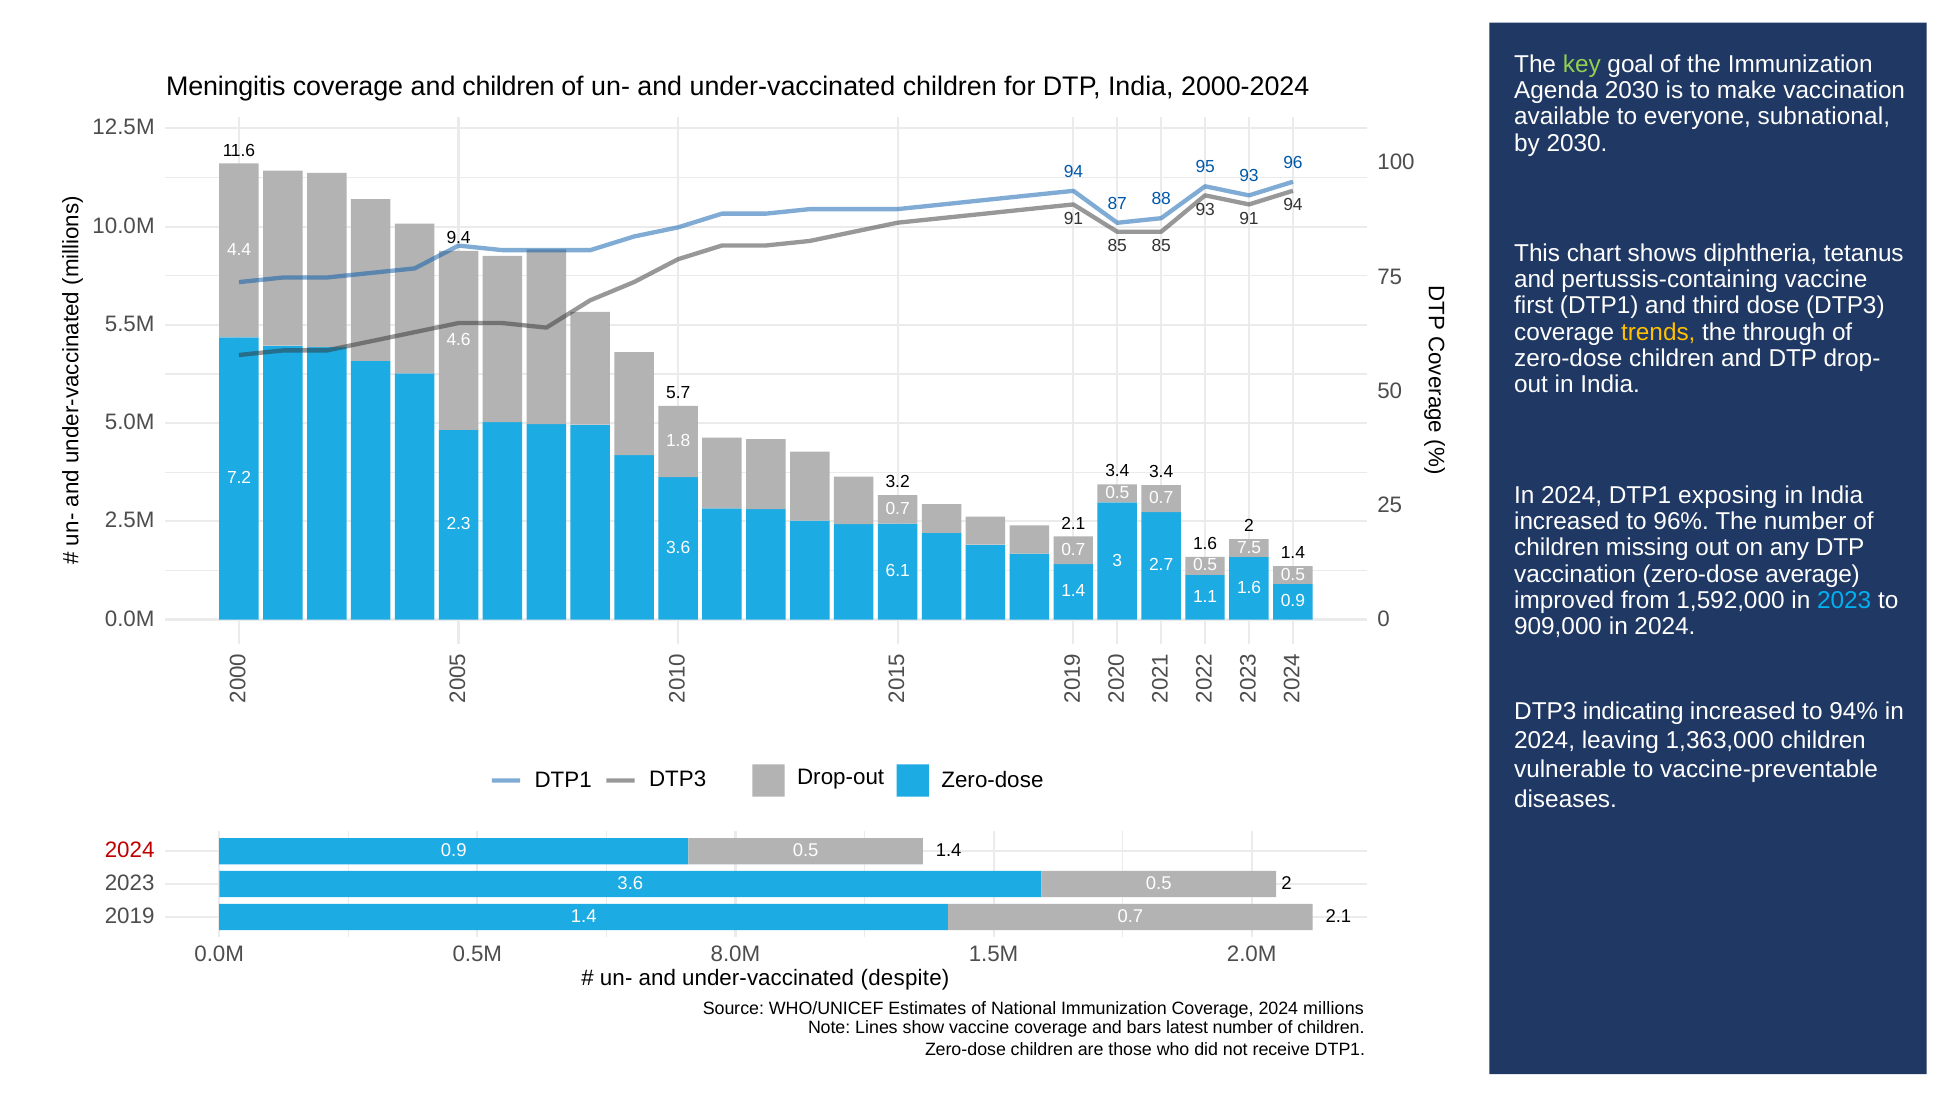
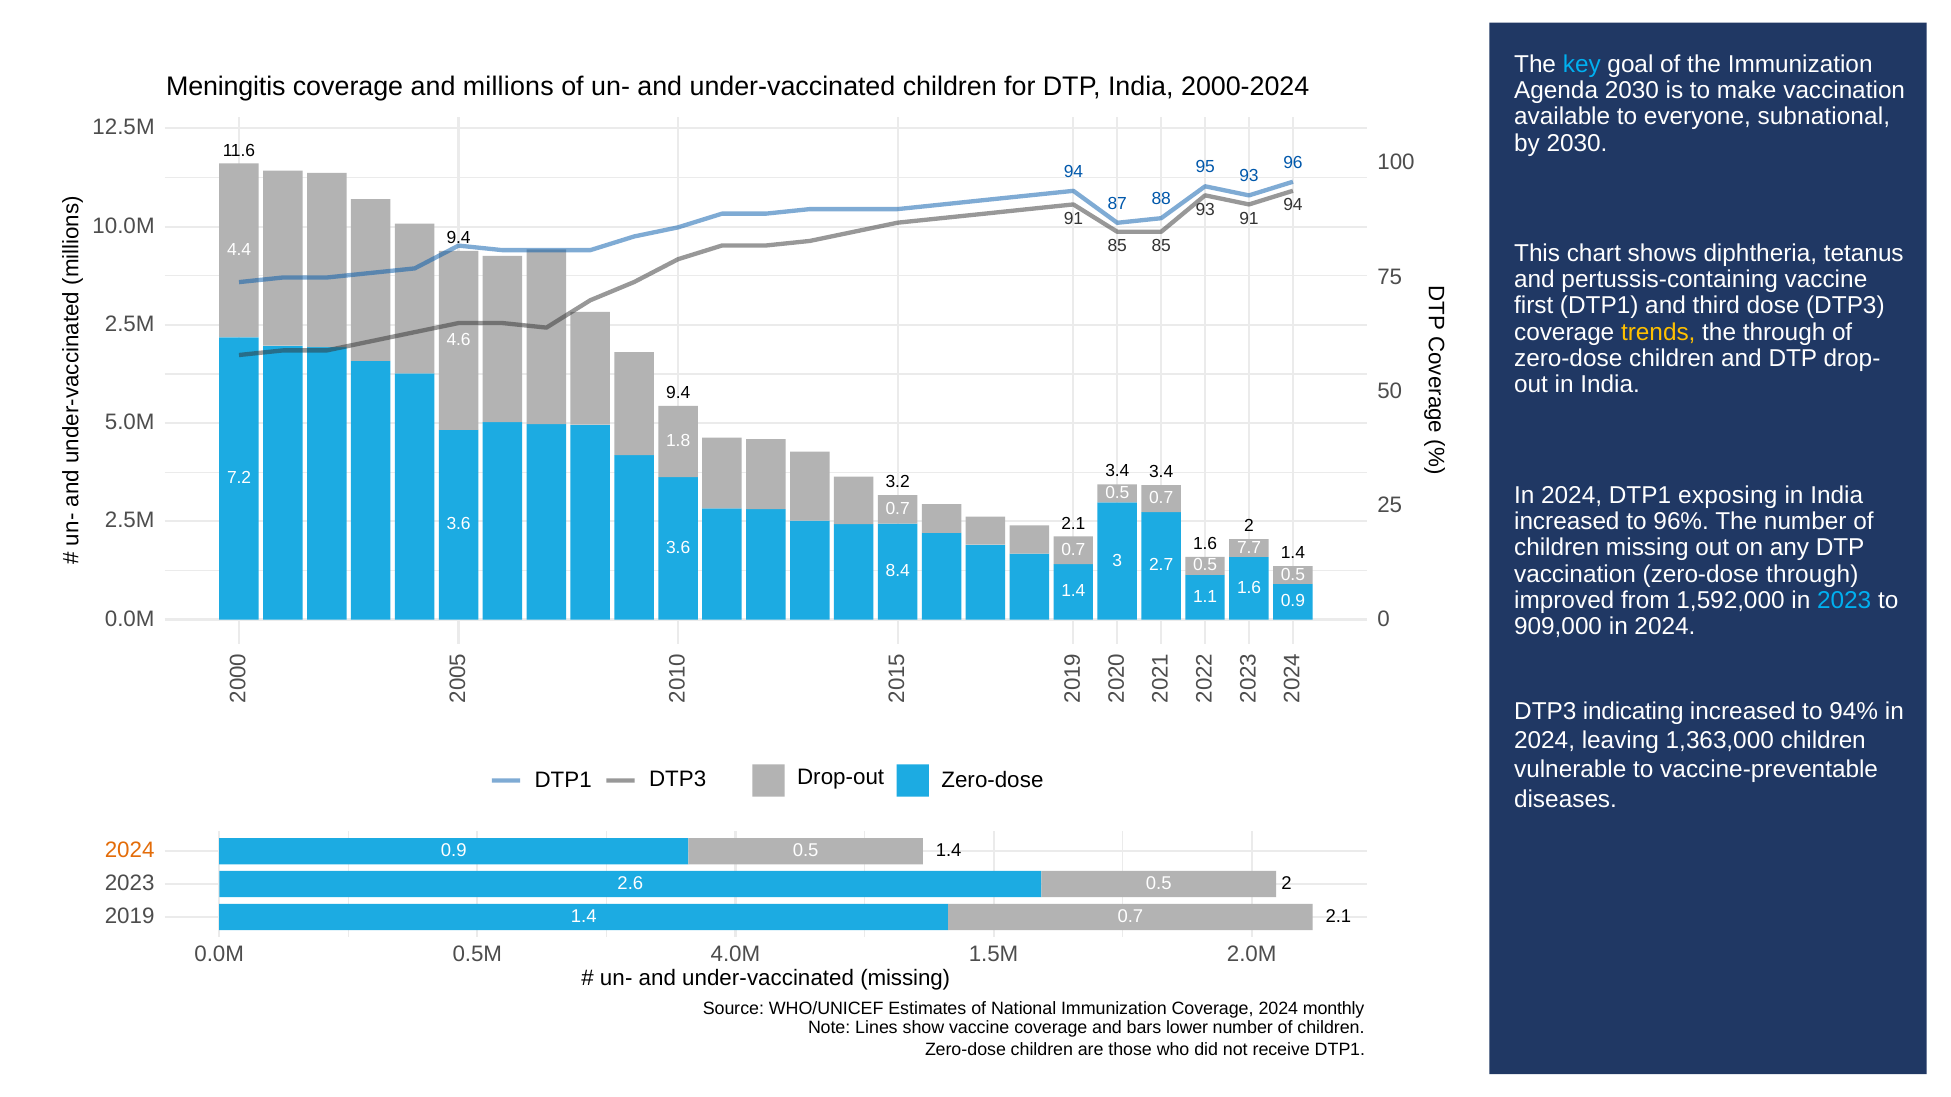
key colour: light green -> light blue (1582, 64)
and children: children -> millions (508, 87)
5.5M: 5.5M -> 2.5M (130, 324)
5.7: 5.7 -> 9.4 (678, 393)
2.3: 2.3 -> 3.6 (459, 524)
7.5: 7.5 -> 7.7 (1249, 548)
6.1: 6.1 -> 8.4 (898, 571)
zero-dose average: average -> through (1812, 574)
2024 colour: red -> orange (130, 851)
3.6: 3.6 -> 2.6 (630, 884)
8.0M: 8.0M -> 4.0M (735, 954)
under-vaccinated despite: despite -> missing (905, 978)
millions: millions -> monthly (1334, 1009)
latest: latest -> lower (1187, 1028)
